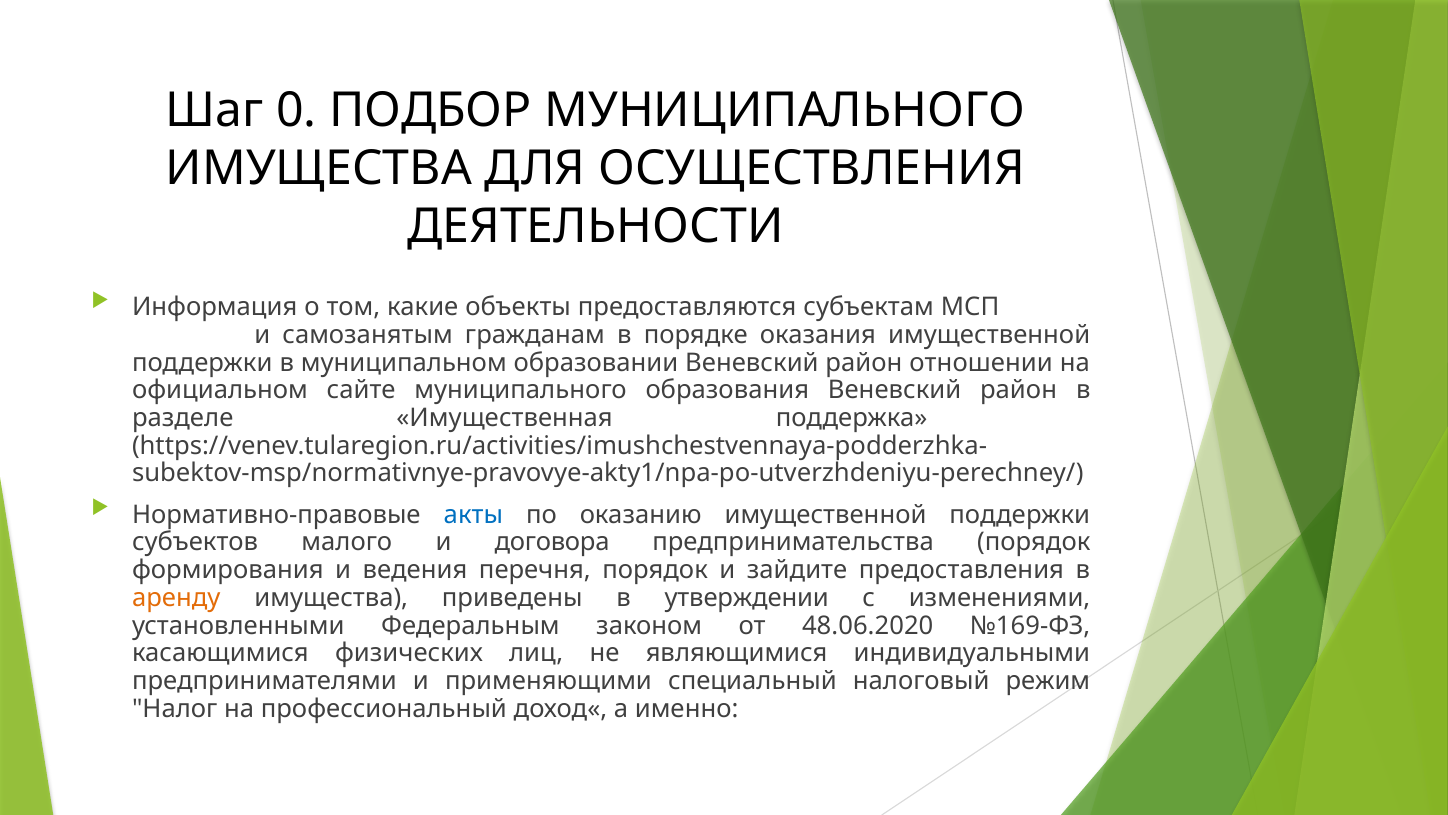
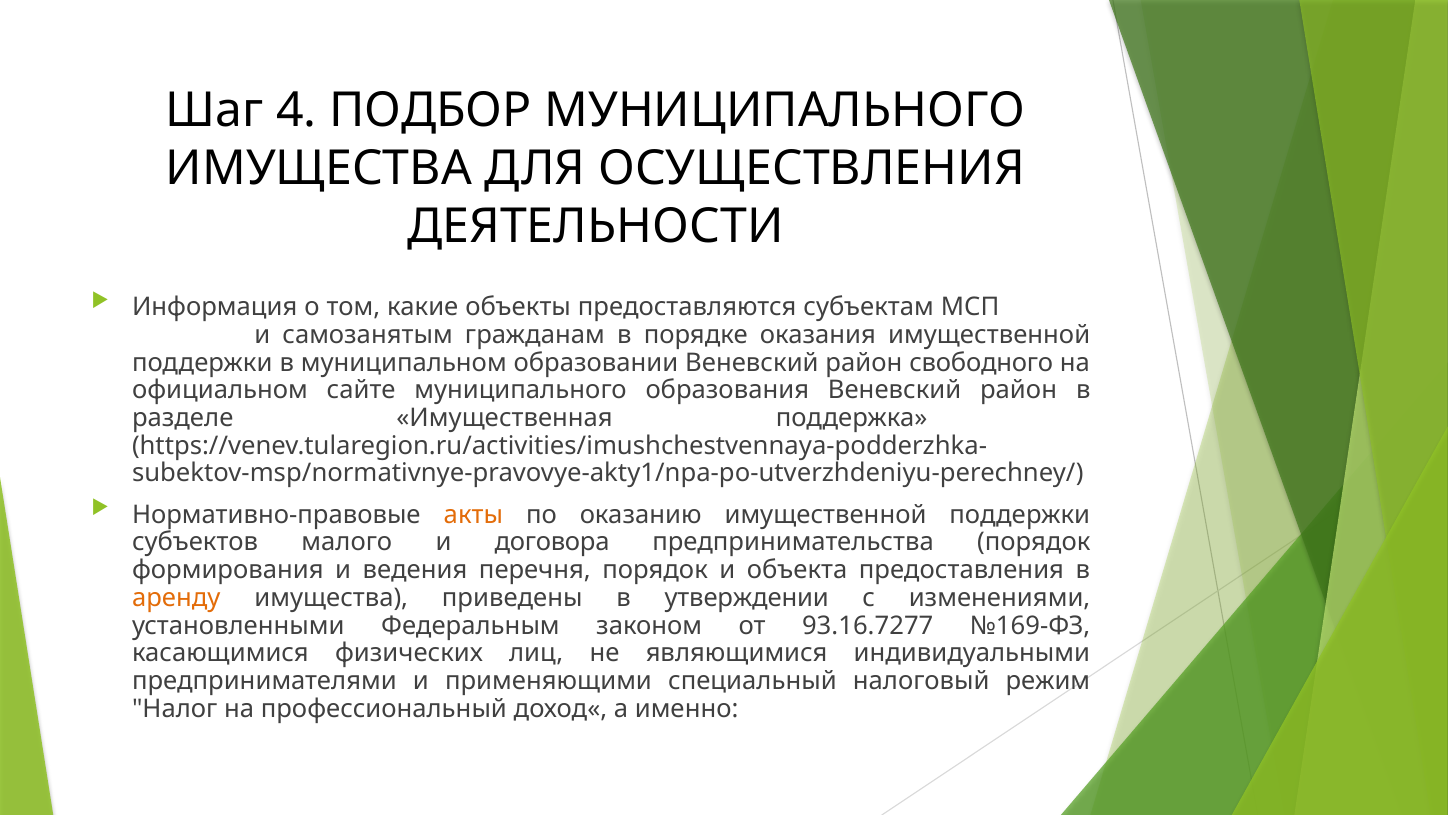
0: 0 -> 4 (297, 110)
отношении: отношении -> свободного (981, 362)
акты colour: blue -> orange (473, 514)
зайдите: зайдите -> объекта (797, 570)
48.06.2020: 48.06.2020 -> 93.16.7277 (868, 625)
